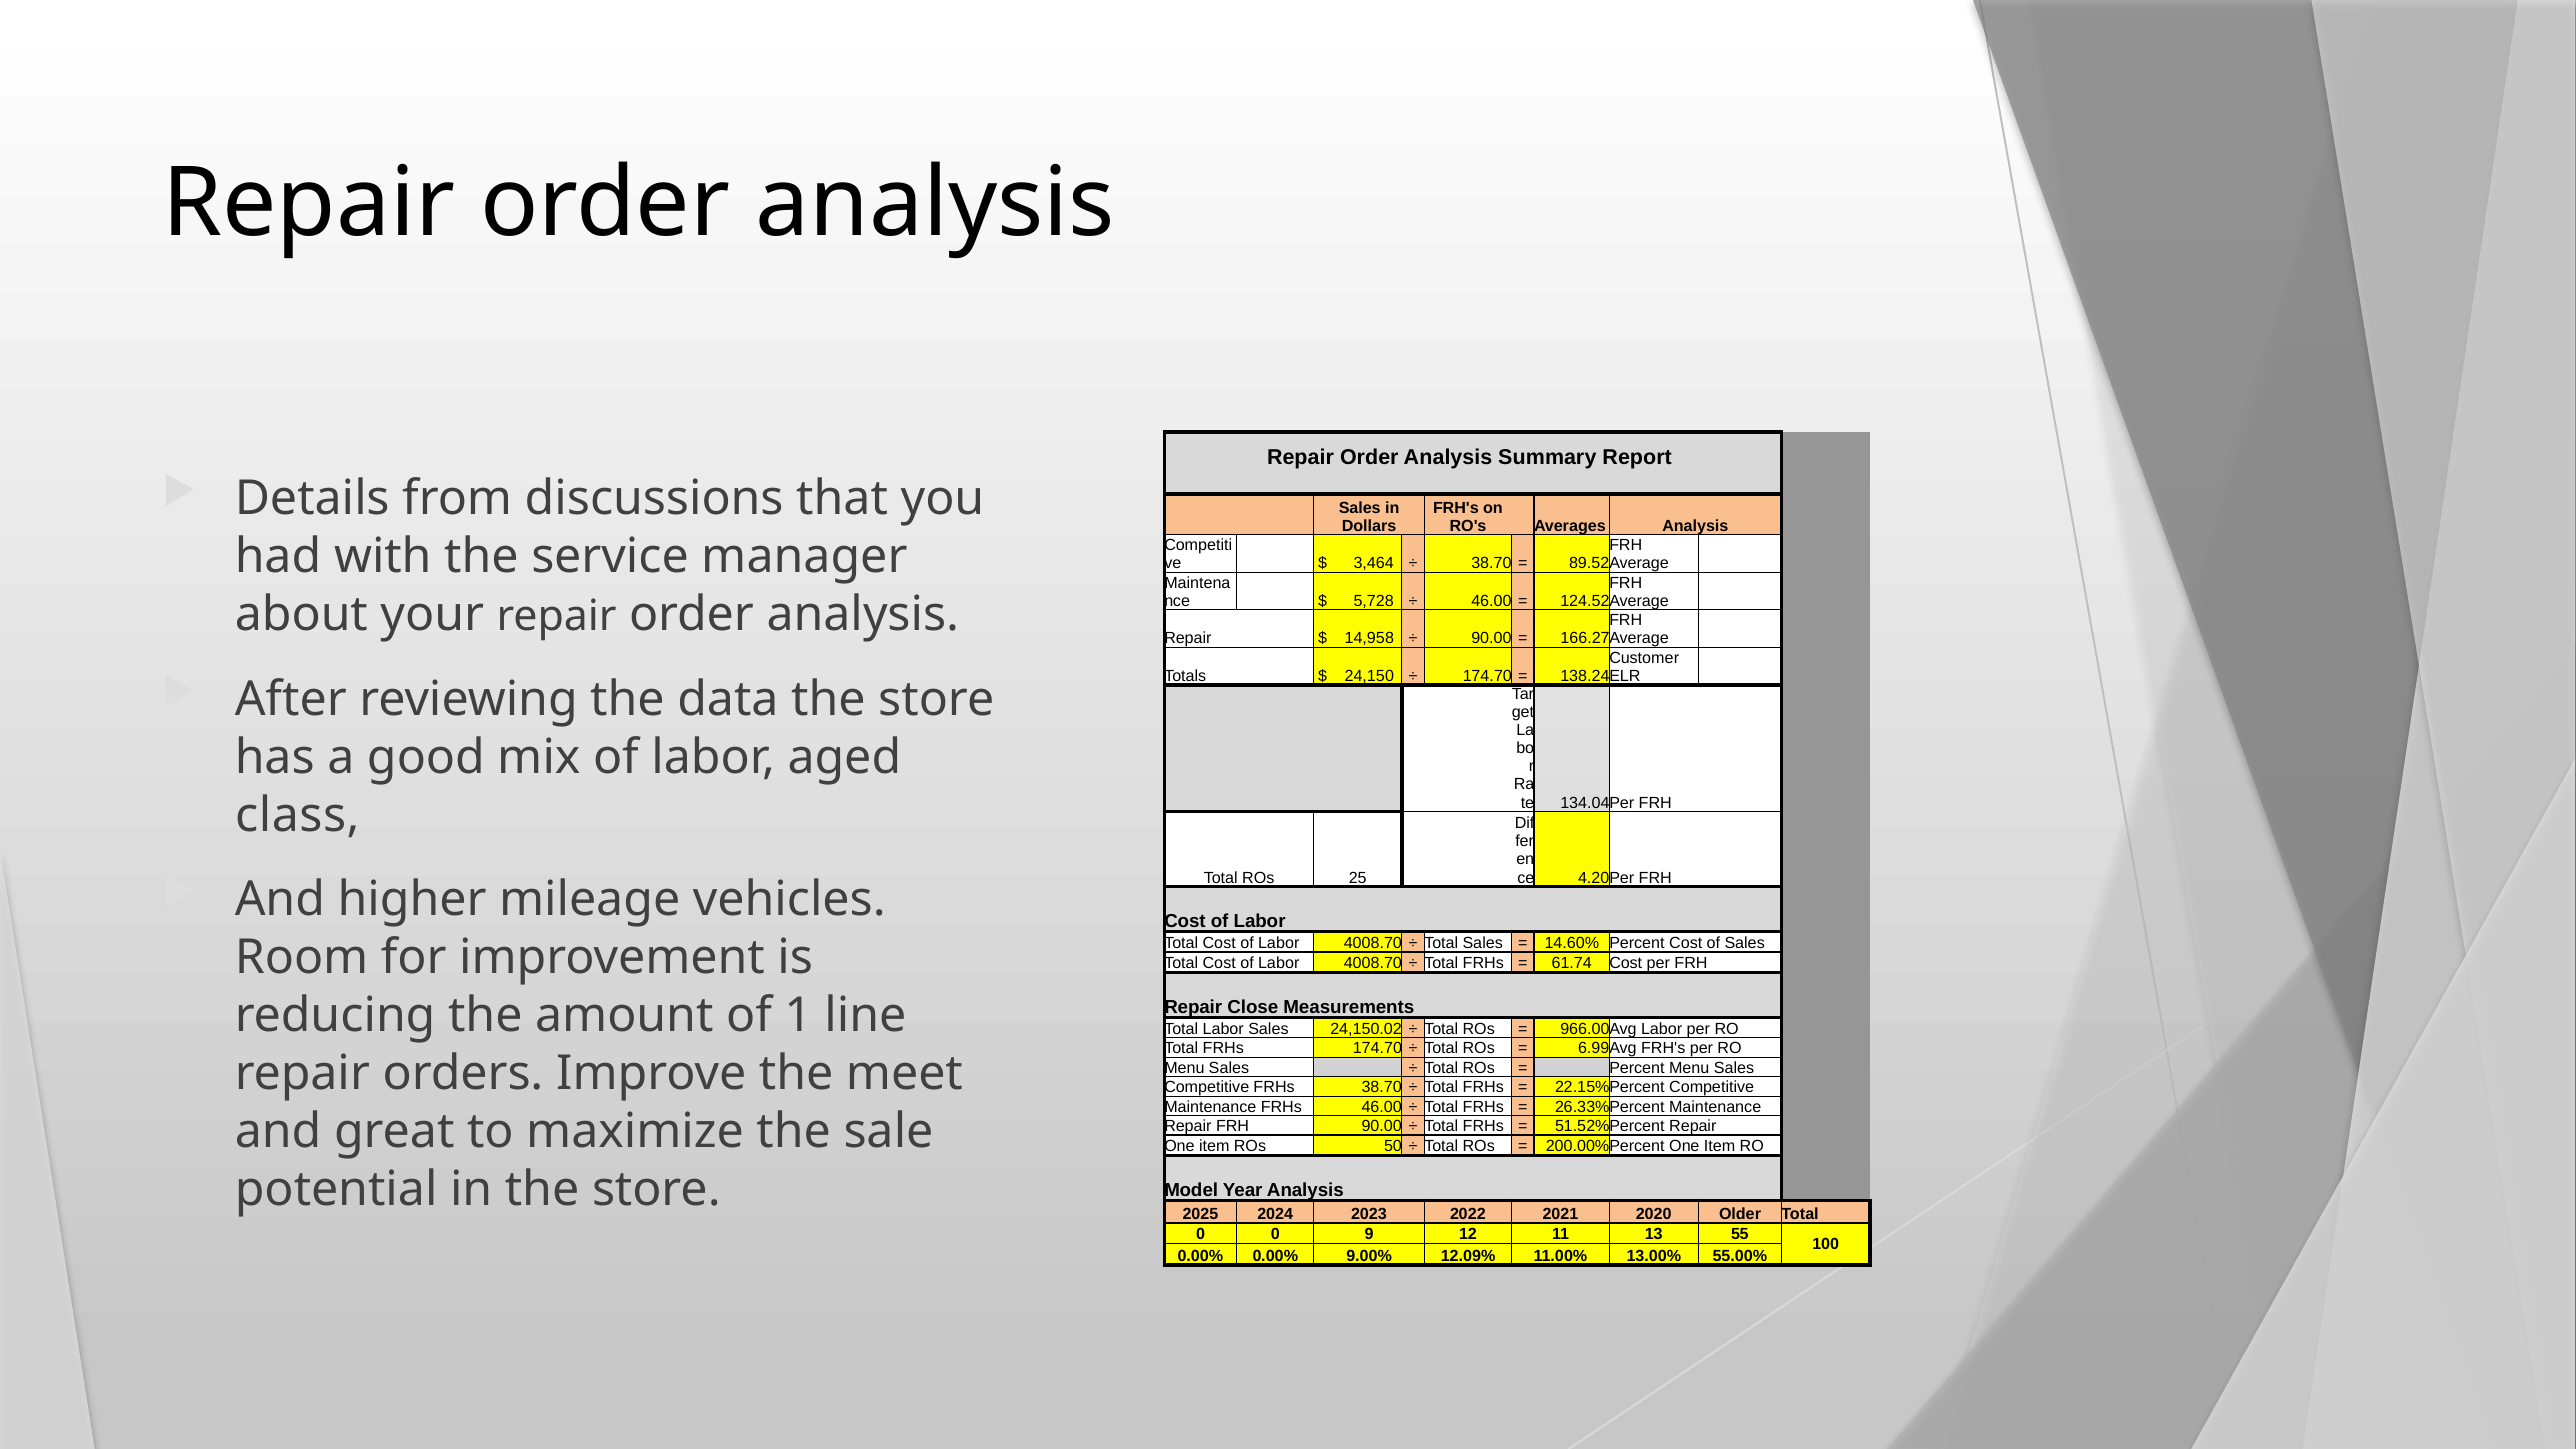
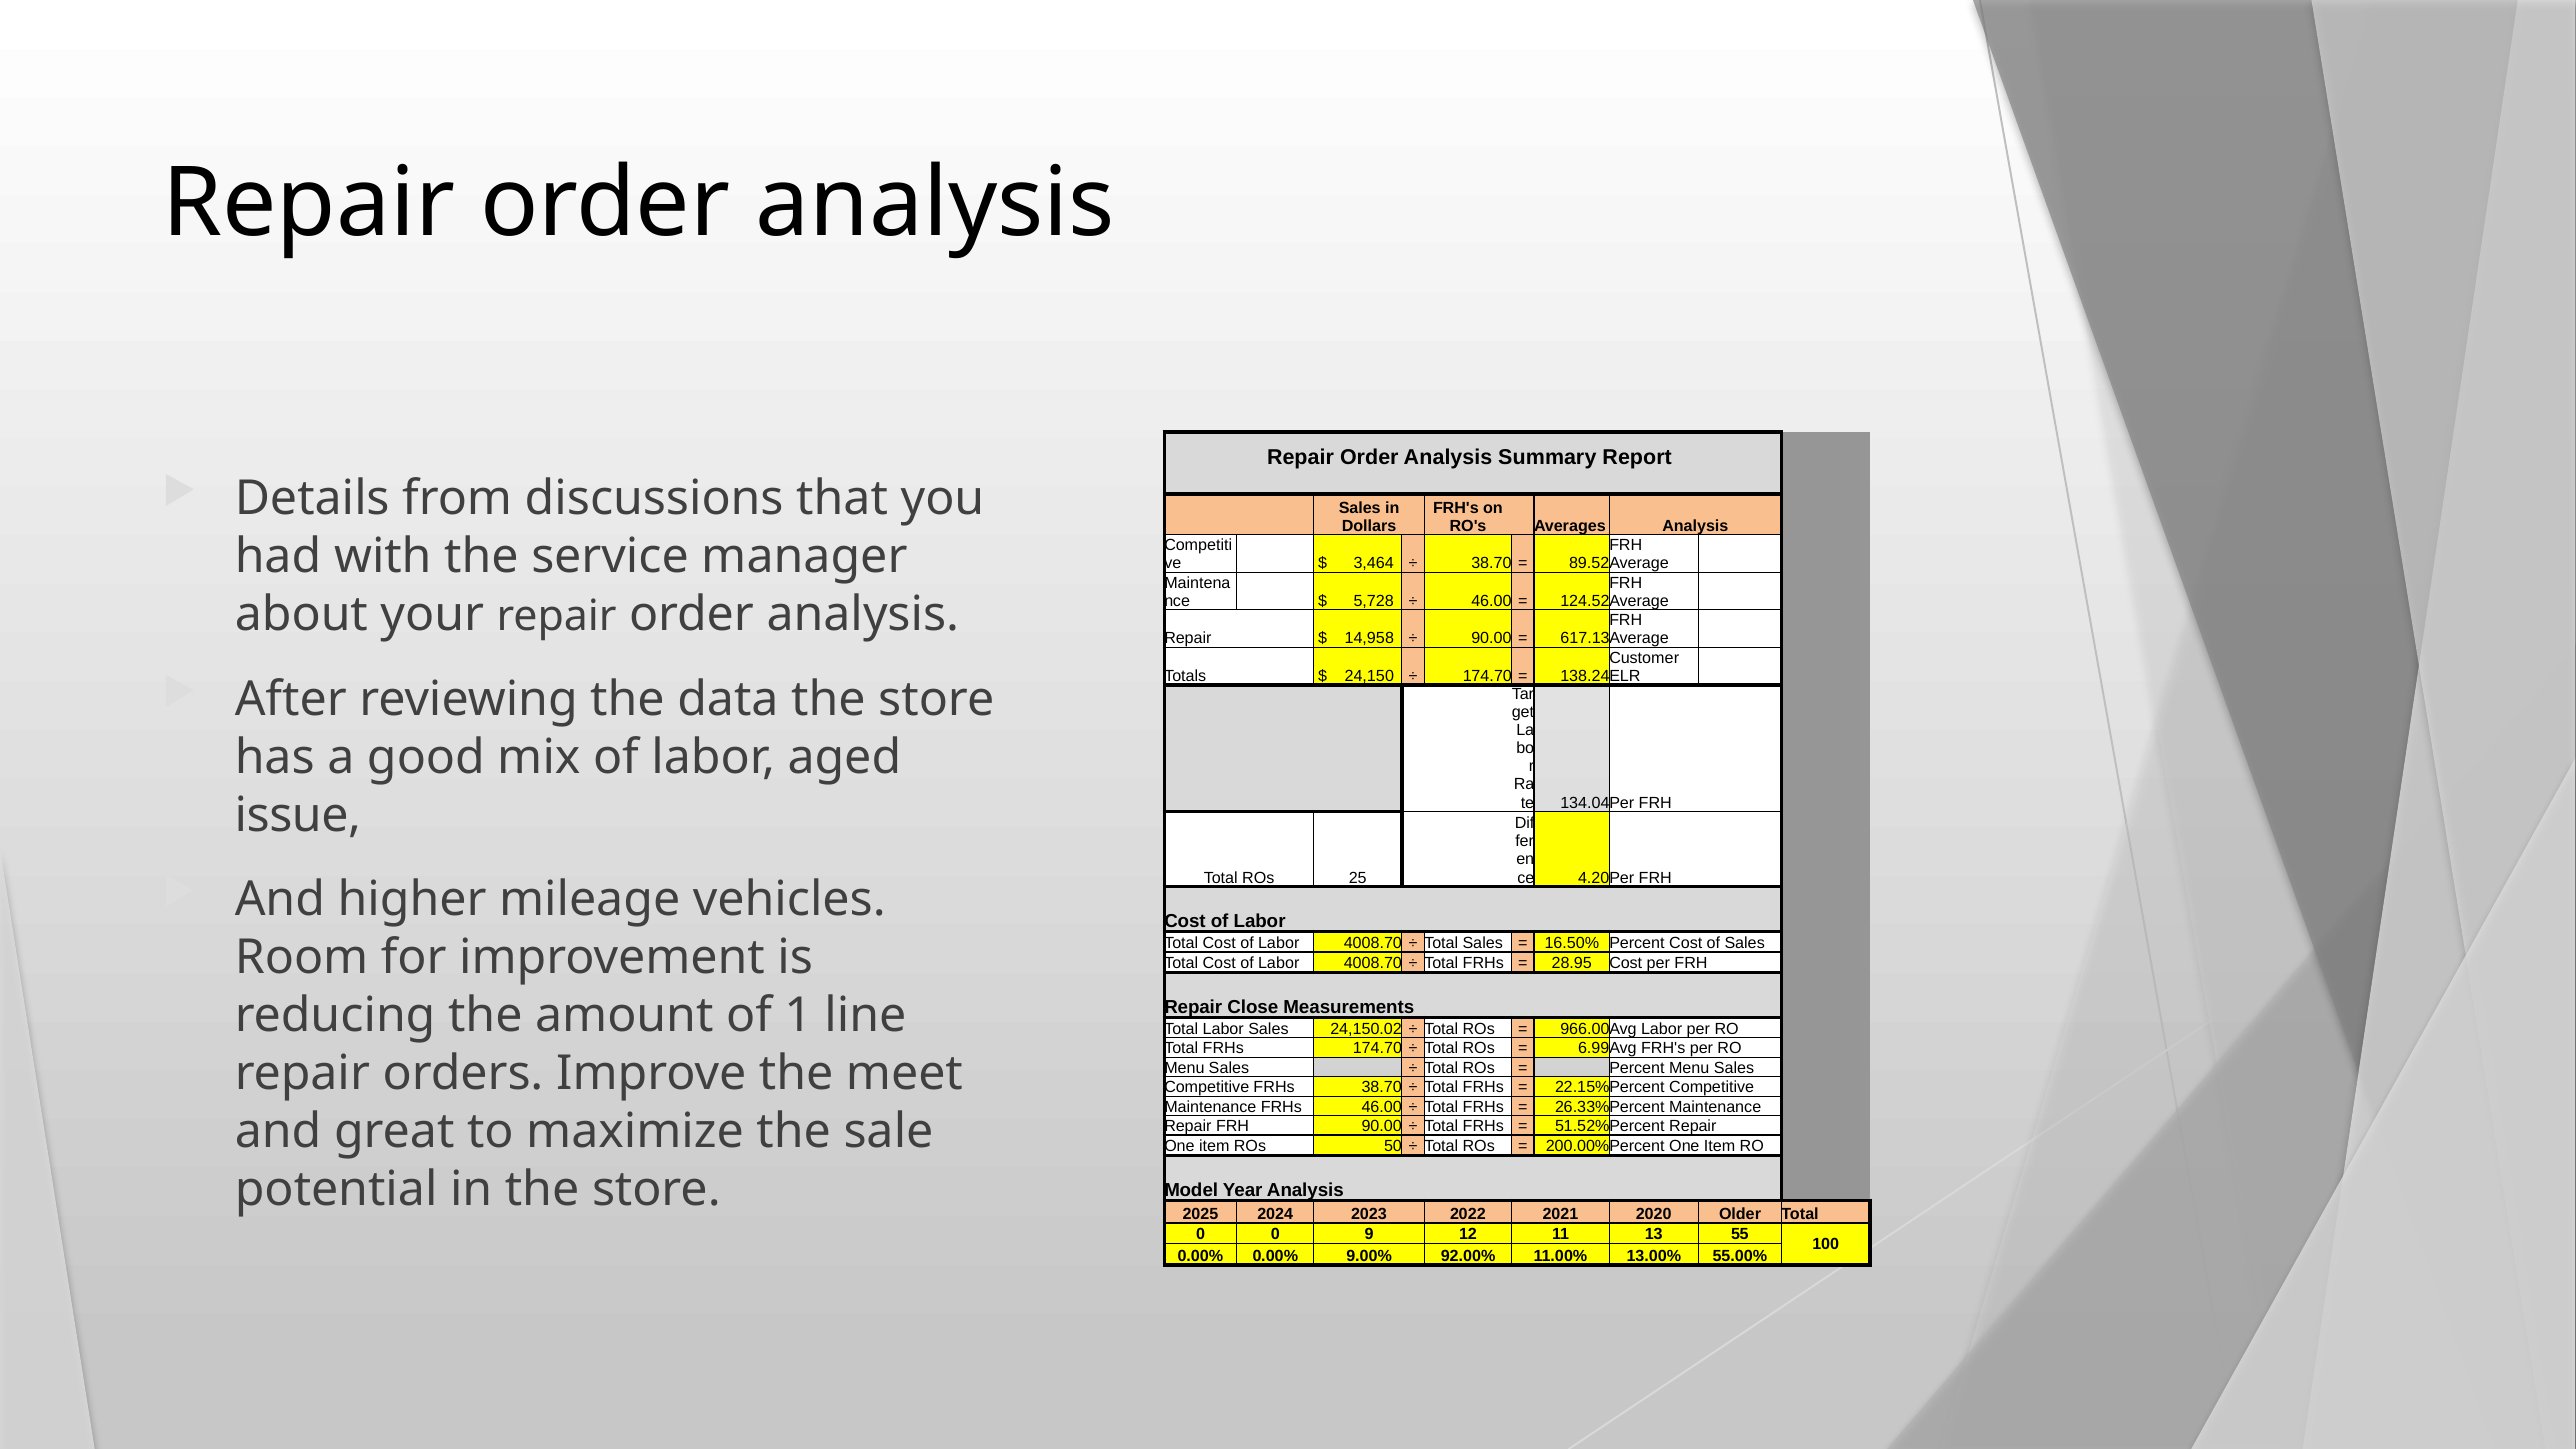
166.27: 166.27 -> 617.13 (1585, 638)
class: class -> issue (298, 815)
14.60%: 14.60% -> 16.50% (1572, 943)
61.74: 61.74 -> 28.95 (1572, 963)
12.09%: 12.09% -> 92.00% (1468, 1256)
